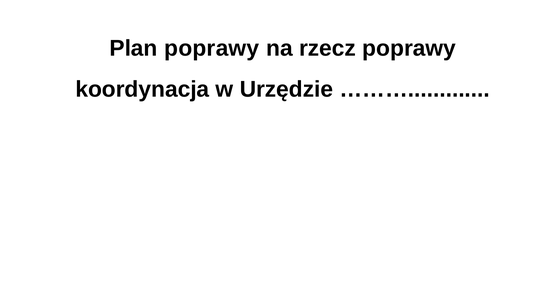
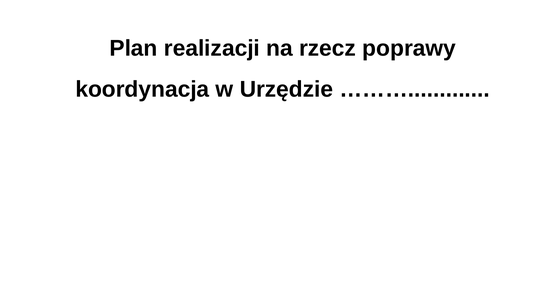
Plan poprawy: poprawy -> realizacji (212, 48)
